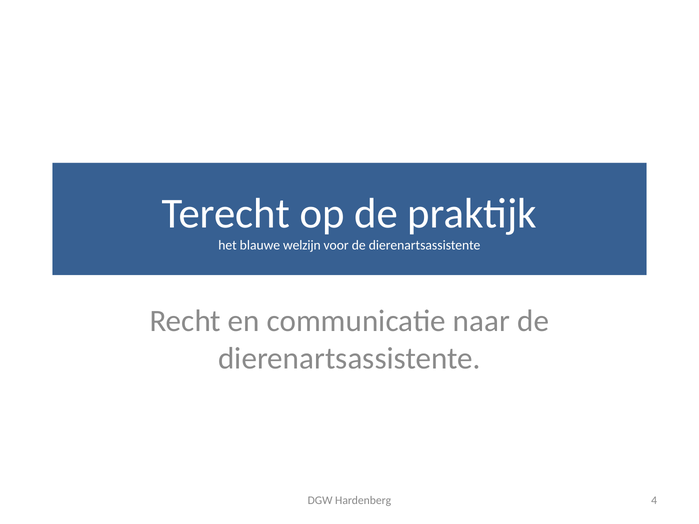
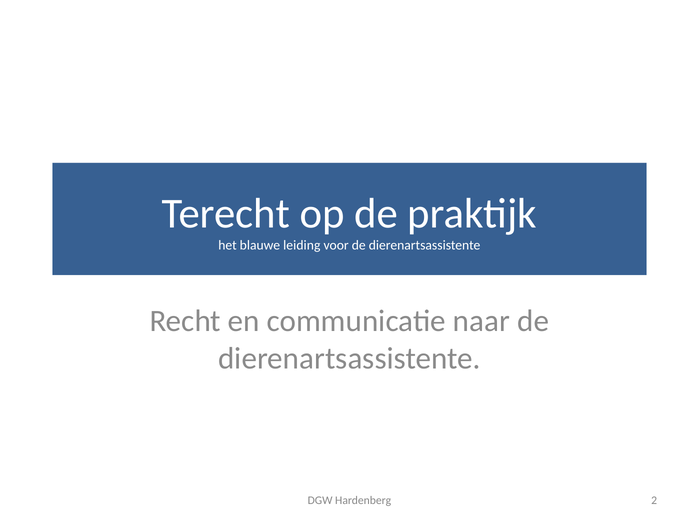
welzijn: welzijn -> leiding (302, 246)
4: 4 -> 2 (654, 501)
